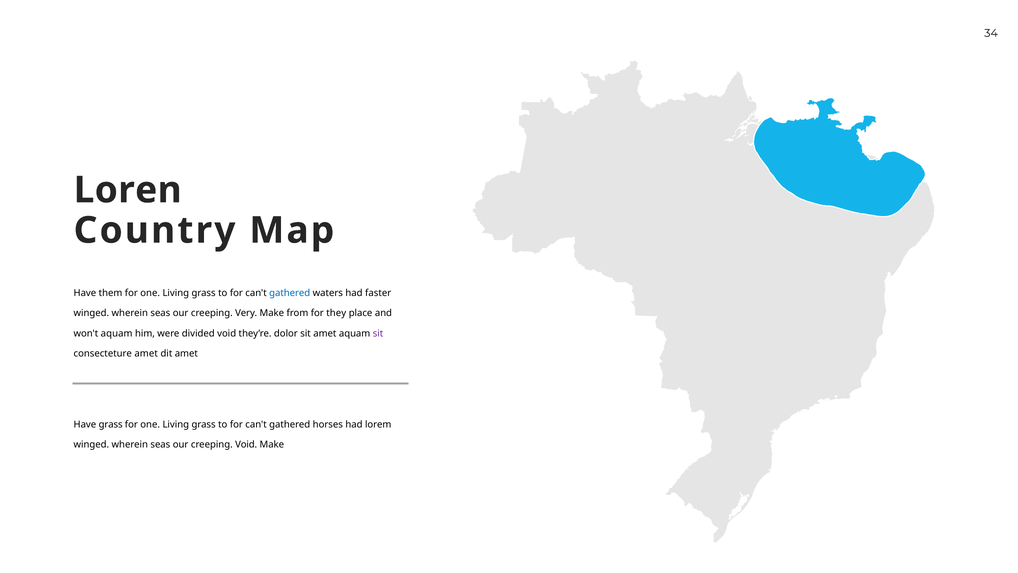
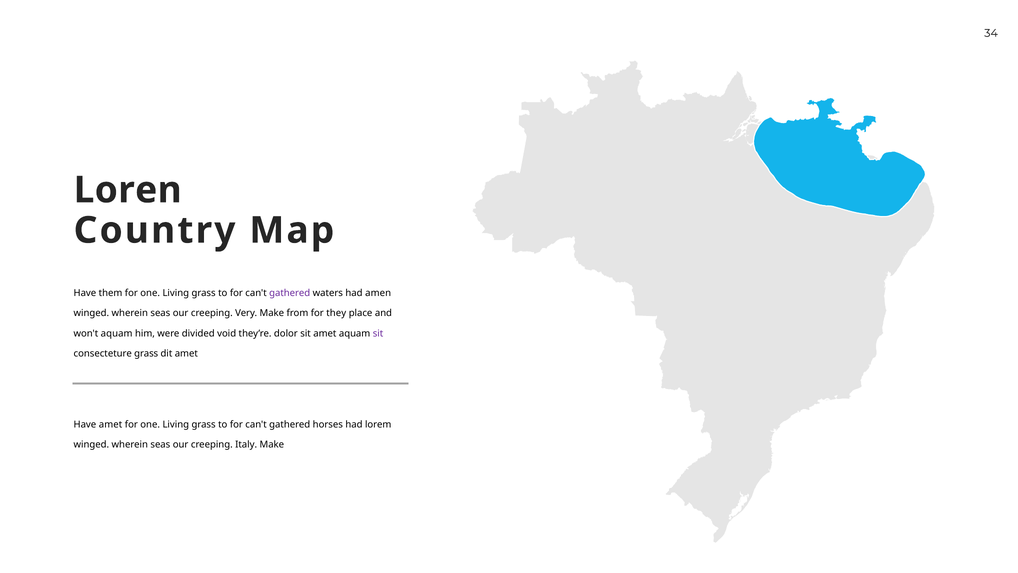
gathered colour: blue -> purple (290, 293)
faster: faster -> amen (378, 293)
consecteture amet: amet -> grass (146, 353)
Have grass: grass -> amet (111, 424)
creeping Void: Void -> Italy (246, 445)
